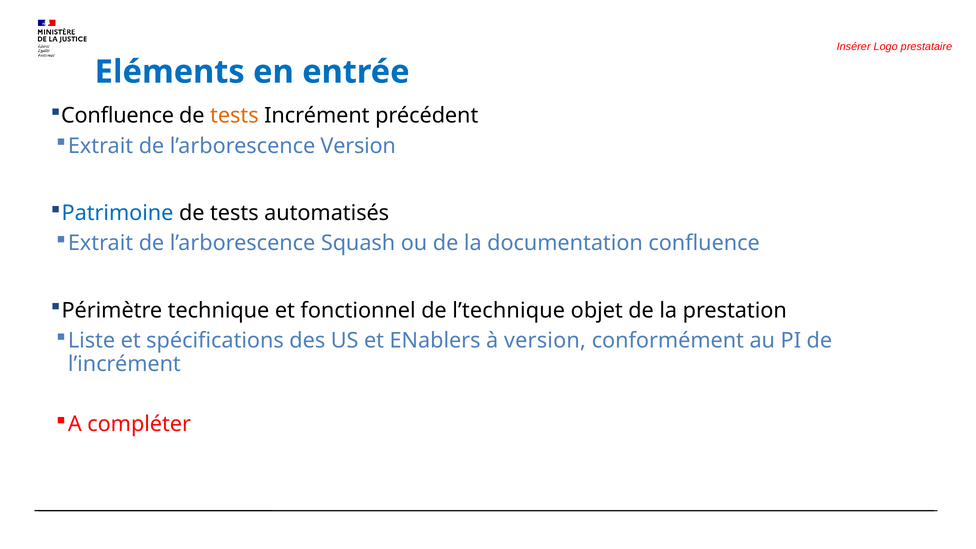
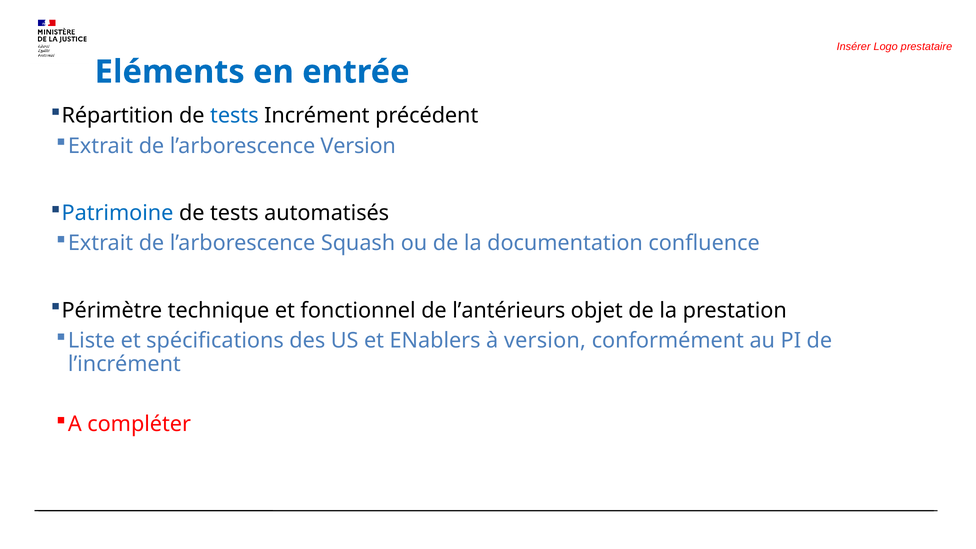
Confluence: Confluence -> Répartition (118, 116)
tests colour: orange -> blue (234, 116)
l’technique: l’technique -> l’antérieurs (509, 310)
